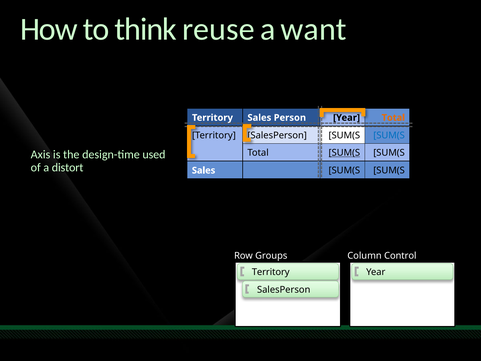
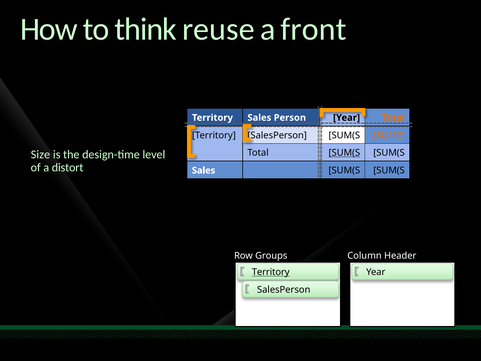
want: want -> front (314, 29)
SUM(S colour: blue -> orange (389, 135)
Axis: Axis -> Size (40, 154)
used: used -> level (154, 154)
Control: Control -> Header (400, 256)
Territory underline: none -> present (271, 272)
